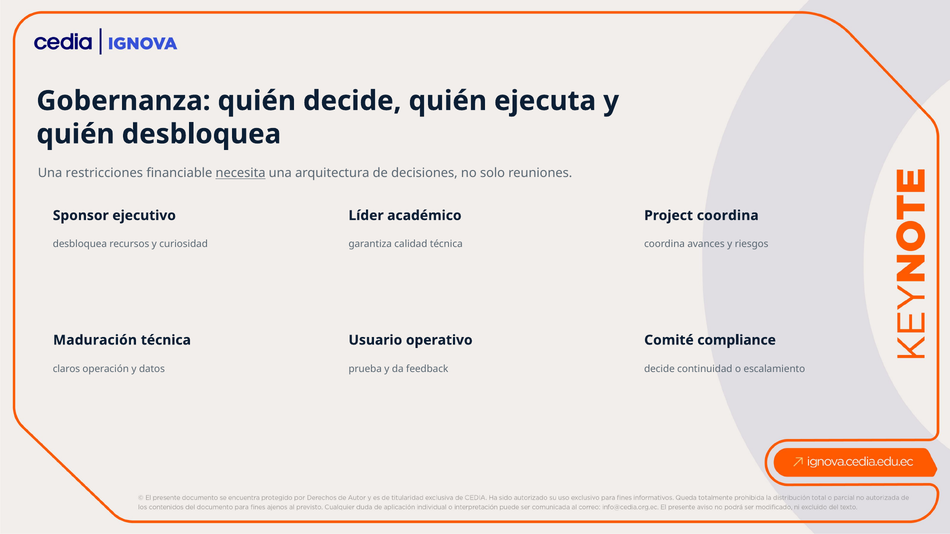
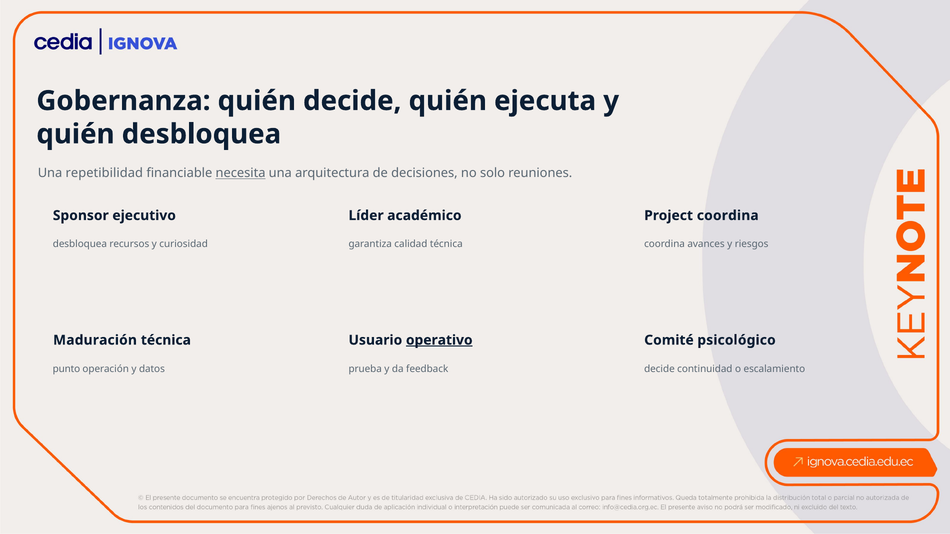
restricciones: restricciones -> repetibilidad (104, 173)
operativo underline: none -> present (439, 340)
compliance: compliance -> psicológico (737, 340)
claros: claros -> punto (66, 369)
